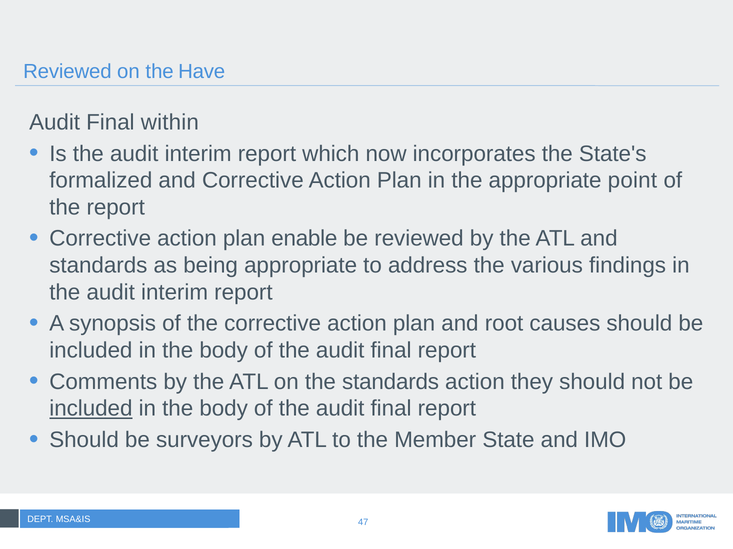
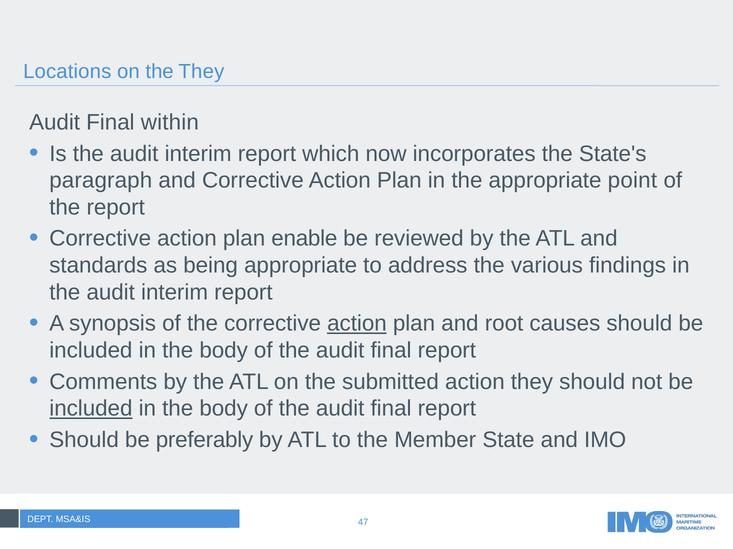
Reviewed: Reviewed -> Locations (67, 72)
the Have: Have -> They (201, 72)
formalized: formalized -> paragraph (101, 181)
action underline: none -> present (357, 324)
the standards: standards -> submitted (391, 382)
surveyors: surveyors -> preferably (205, 440)
